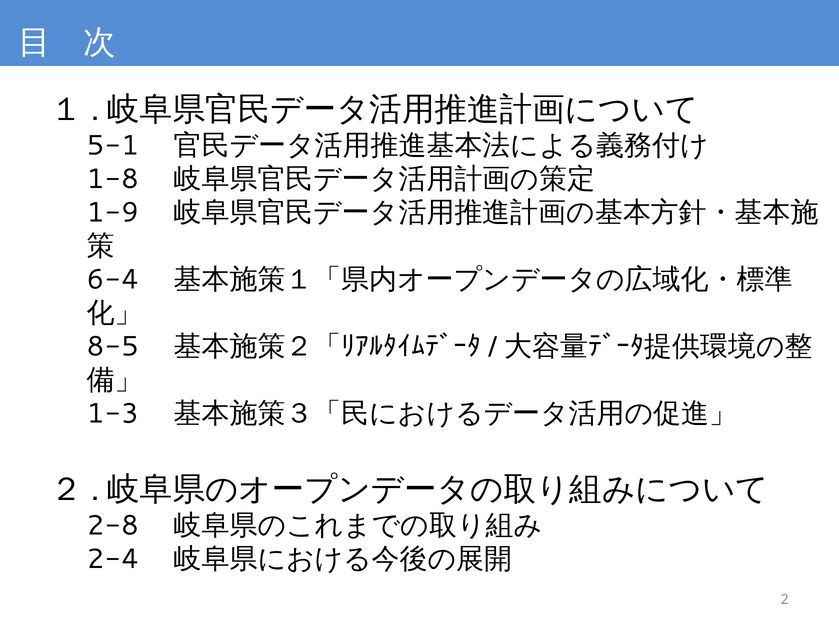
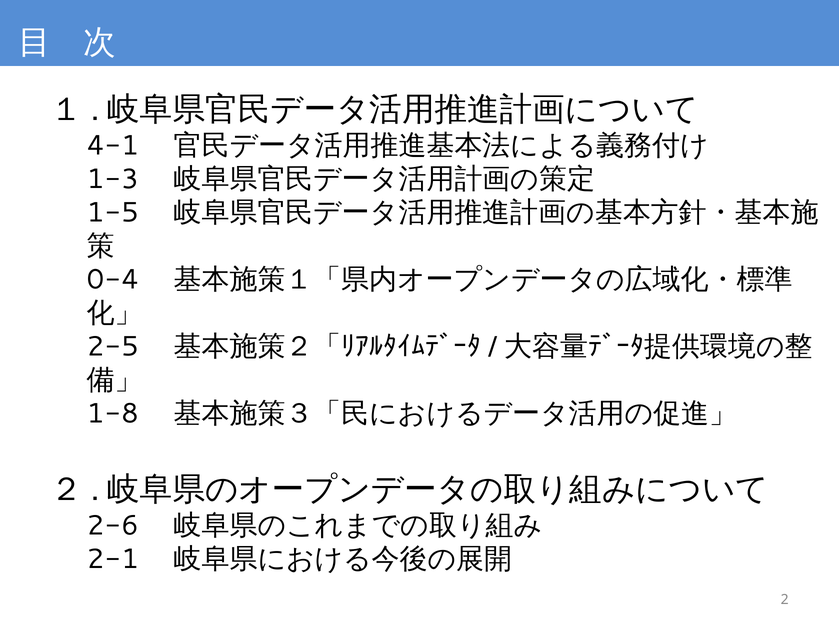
5-1: 5-1 -> 4-1 (113, 145)
1-8: 1-8 -> 1-3 (113, 179)
1-9: 1-9 -> 1-5 (113, 212)
6-4: 6-4 -> 0-4 (113, 280)
8-5: 8-5 -> 2-5 (113, 347)
1-3: 1-3 -> 1-8 (113, 414)
2-8: 2-8 -> 2-6 (113, 526)
2-4: 2-4 -> 2-1 (113, 559)
